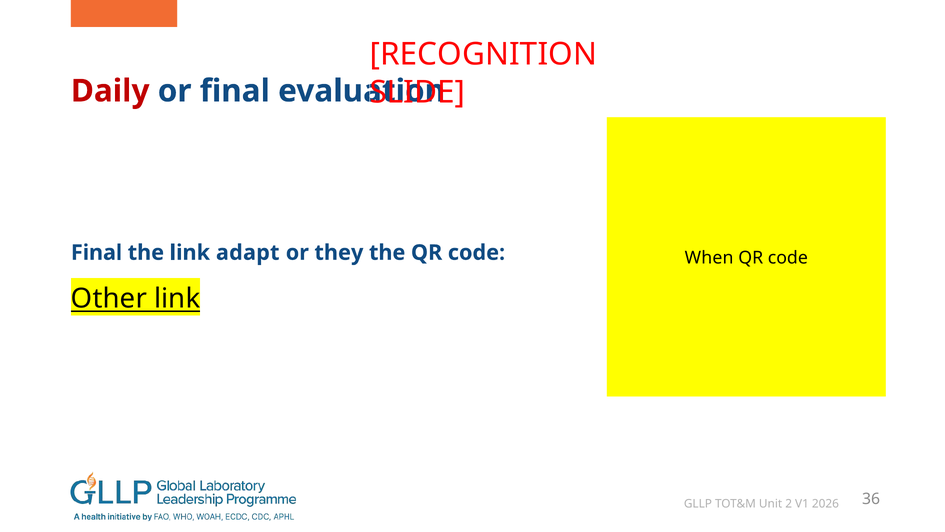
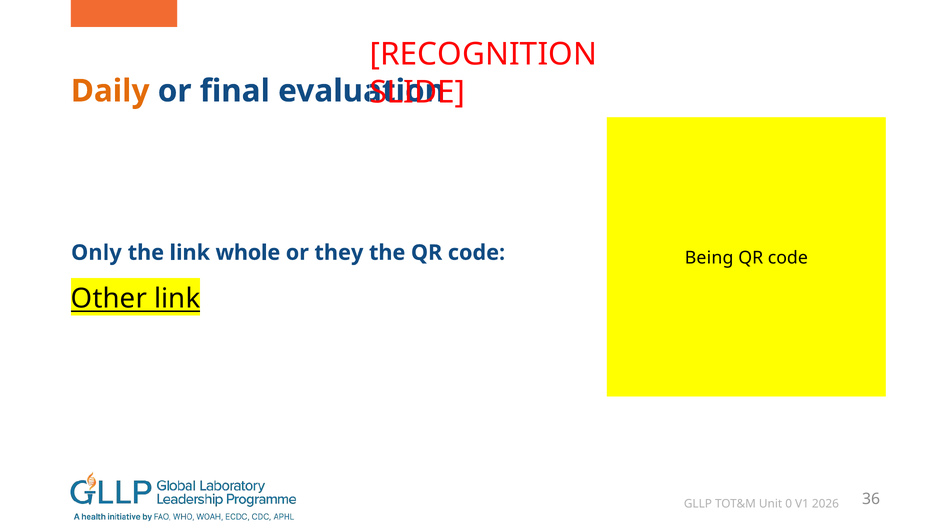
Daily colour: red -> orange (110, 91)
Final: Final -> Only (96, 252)
adapt: adapt -> whole (248, 252)
When: When -> Being (709, 258)
2: 2 -> 0 (789, 503)
